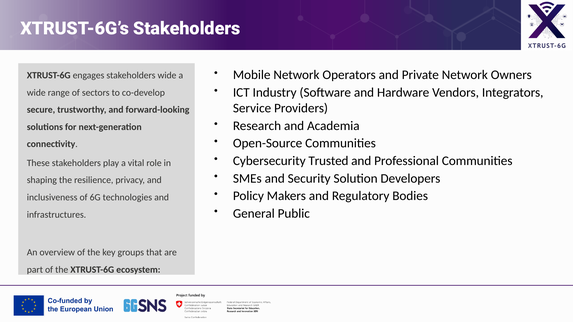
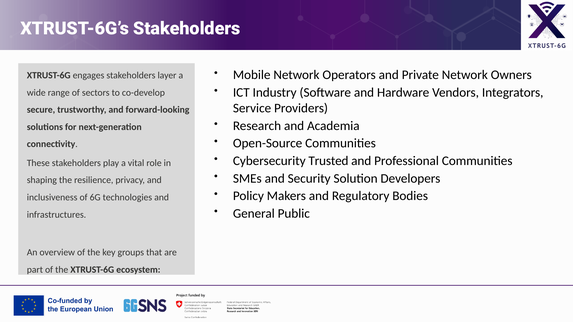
stakeholders wide: wide -> layer (167, 75)
